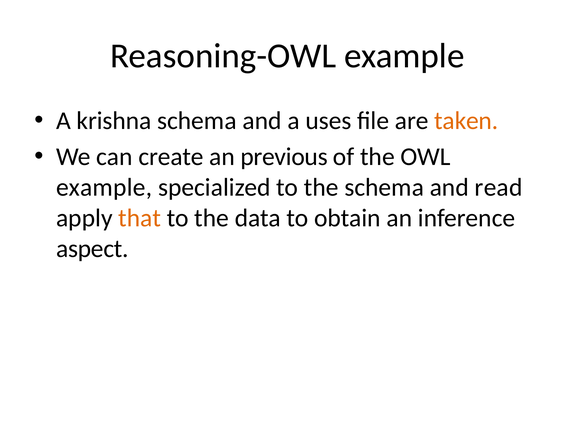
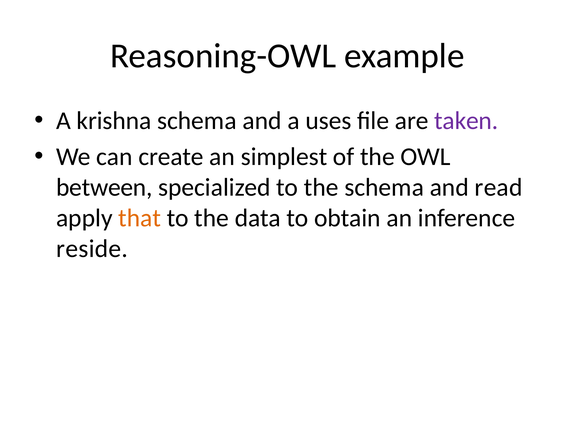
taken colour: orange -> purple (466, 121)
previous: previous -> simplest (284, 156)
example: example -> between (104, 187)
aspect: aspect -> reside (92, 248)
